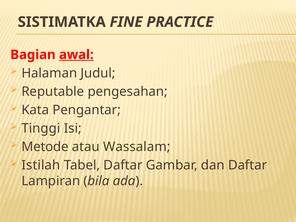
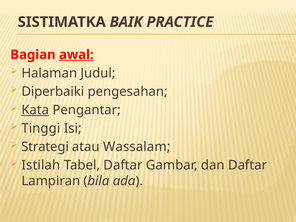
FINE: FINE -> BAIK (126, 22)
Reputable: Reputable -> Diperbaiki (53, 92)
Kata underline: none -> present (35, 110)
Metode: Metode -> Strategi (45, 147)
